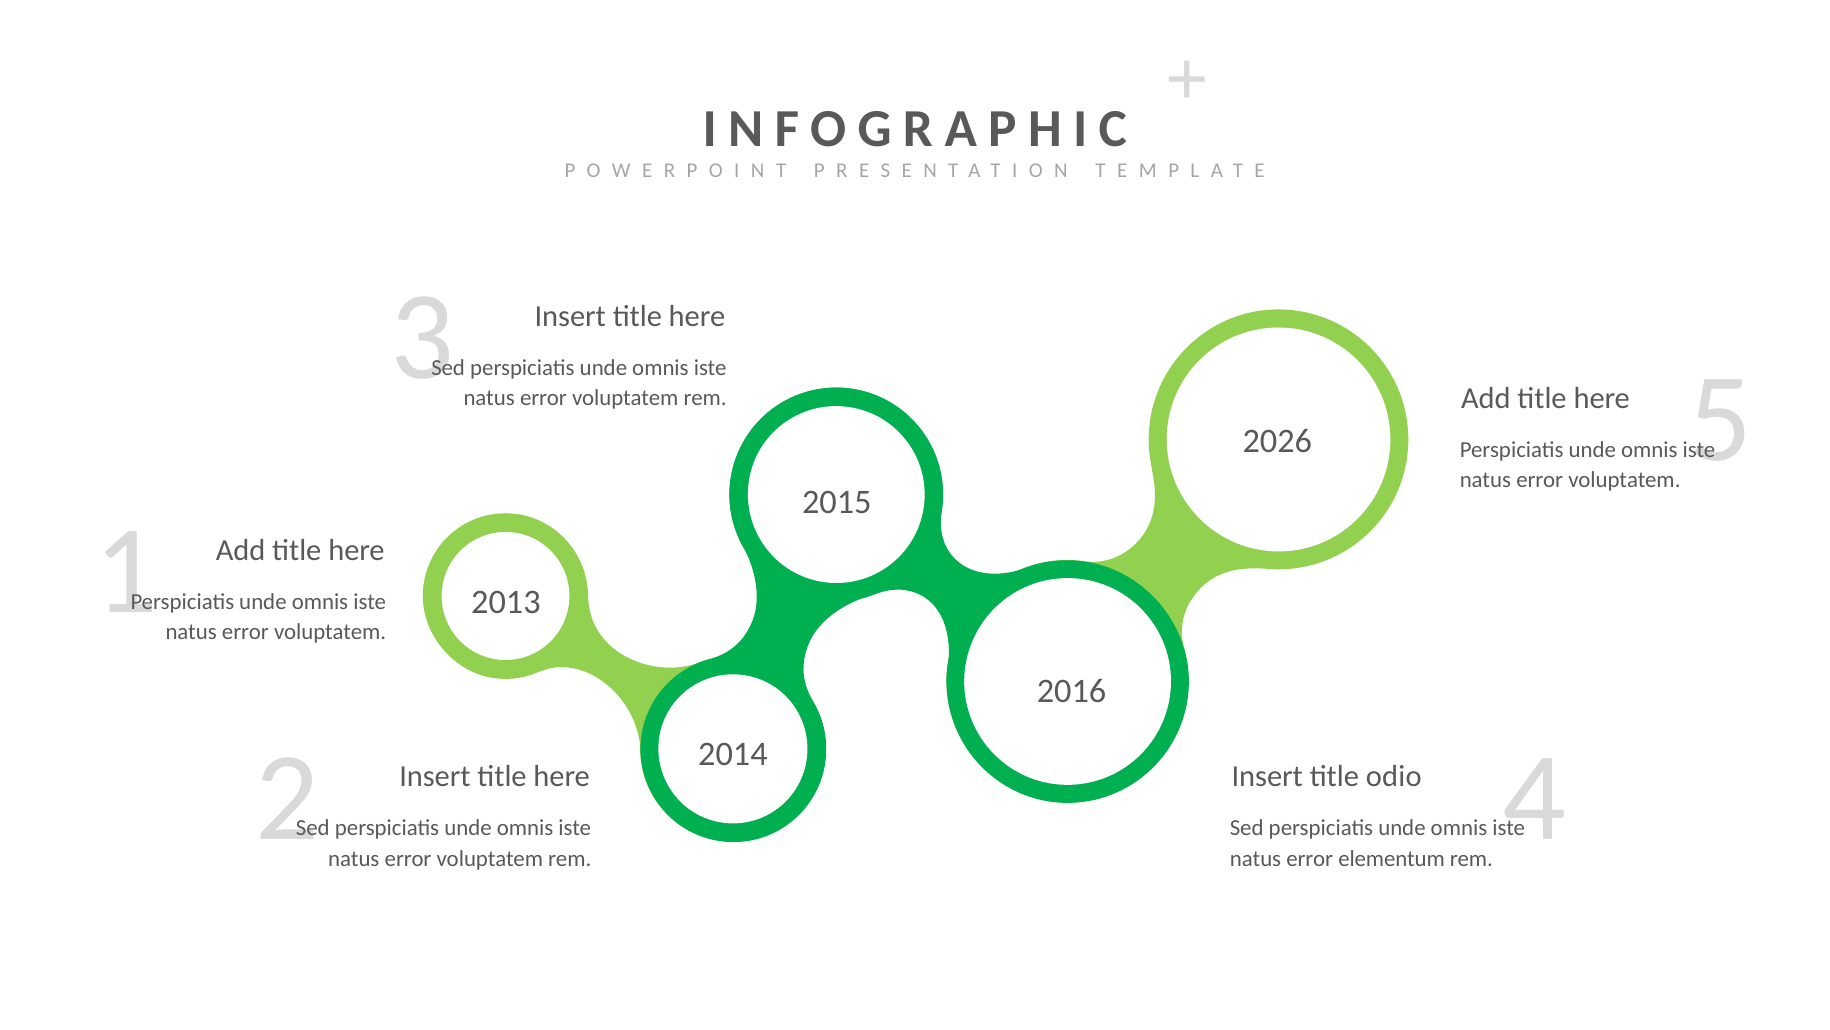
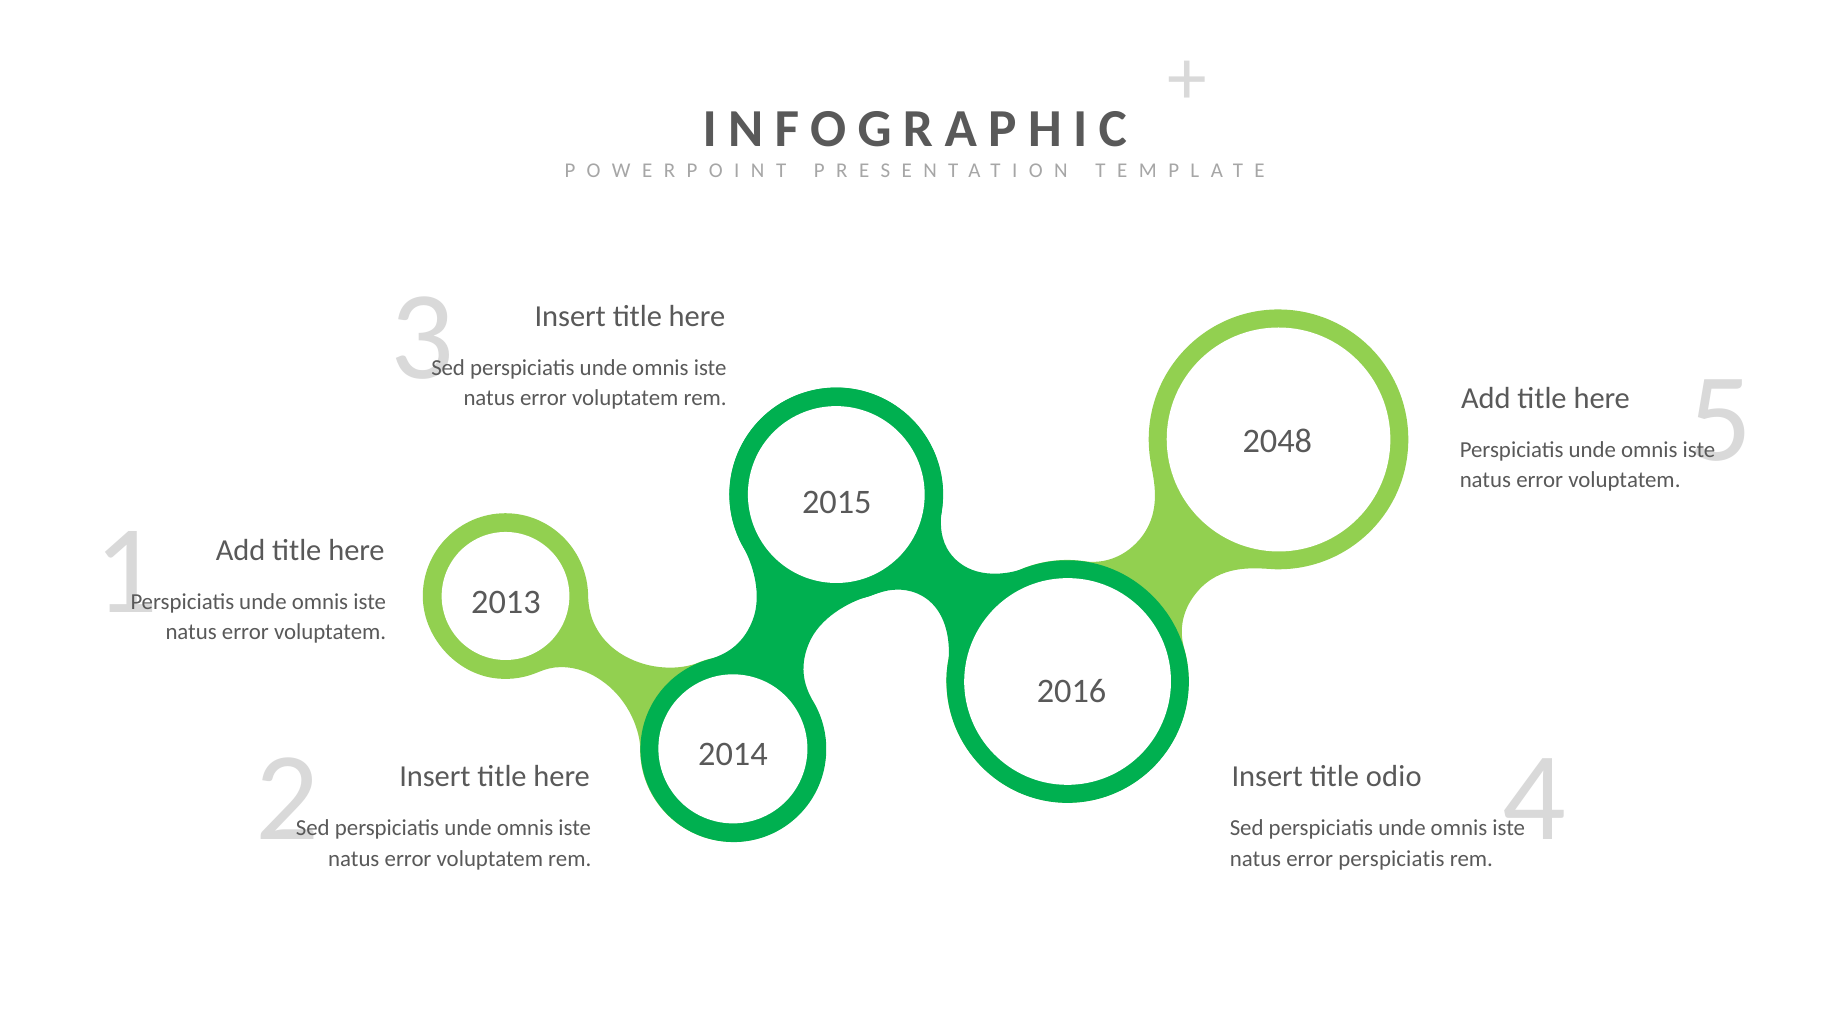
2026: 2026 -> 2048 (1277, 441)
error elementum: elementum -> perspiciatis (1391, 858)
